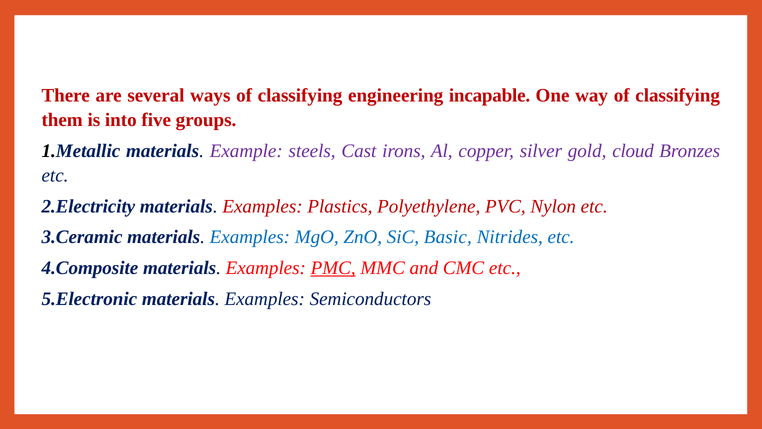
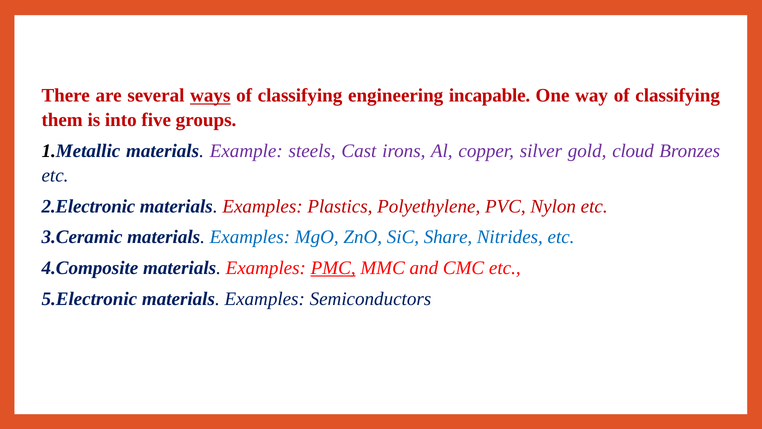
ways underline: none -> present (210, 96)
2.Electricity: 2.Electricity -> 2.Electronic (88, 206)
Basic: Basic -> Share (448, 237)
